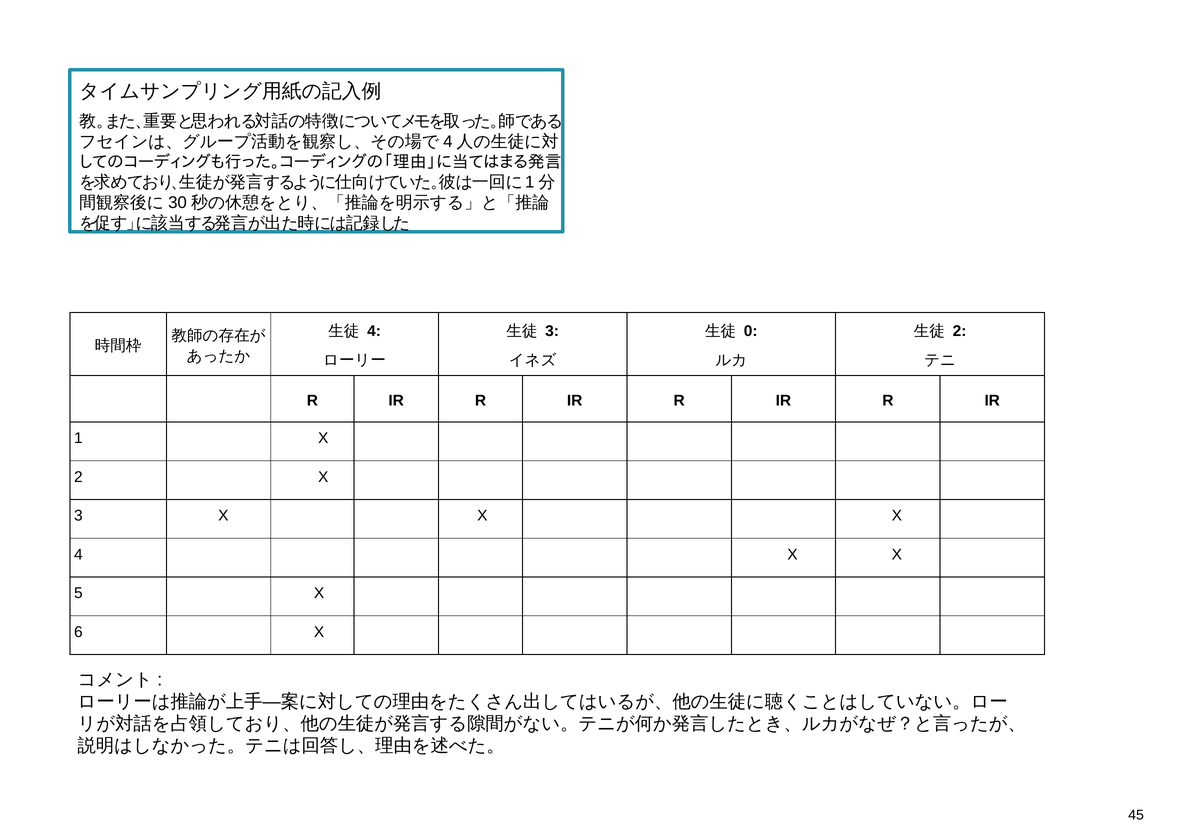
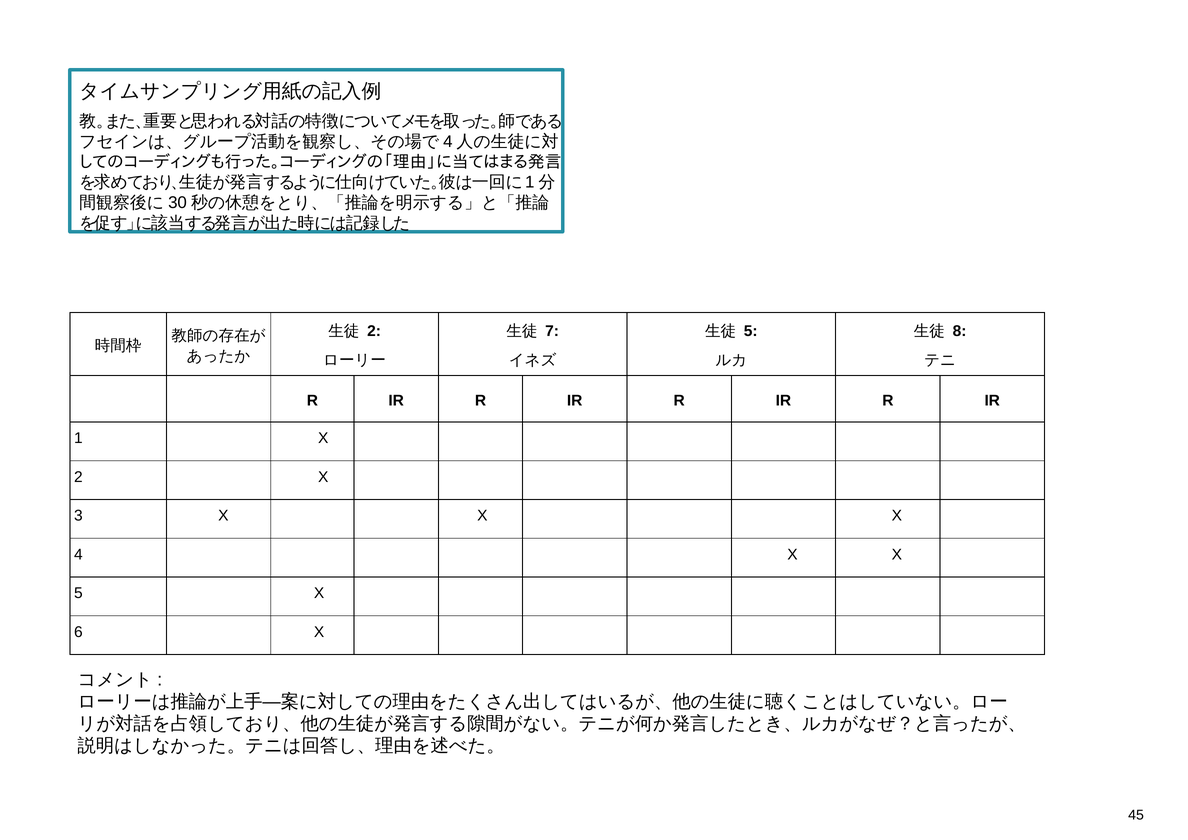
4: 4 -> 2 (374, 331)
3: 3 -> 7 (552, 331)
0: 0 -> 5 (751, 331)
2: 2 -> 8 (960, 331)
